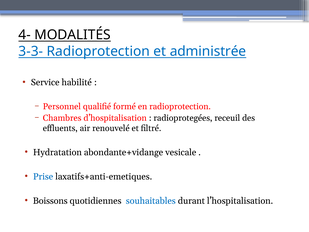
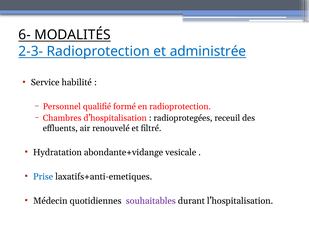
4-: 4- -> 6- (25, 35)
3-3-: 3-3- -> 2-3- (31, 51)
Boissons: Boissons -> Médecin (50, 201)
souhaitables colour: blue -> purple (151, 201)
